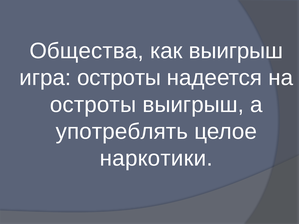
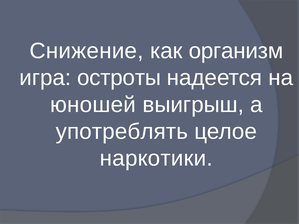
Общества: Общества -> Снижение (87, 51)
как выигрыш: выигрыш -> организм (236, 51)
остроты: остроты -> юношей (93, 105)
